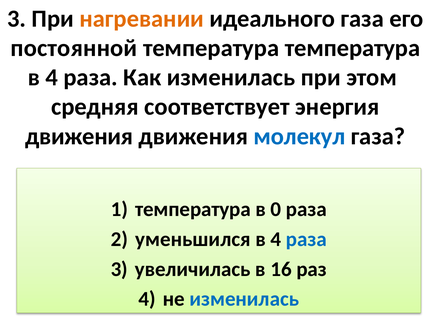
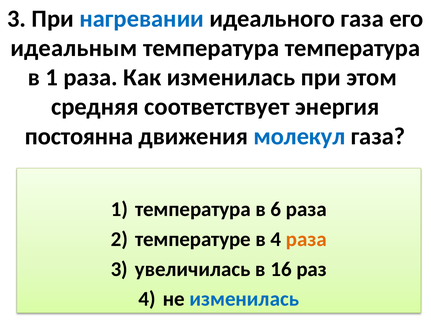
нагревании colour: orange -> blue (142, 19)
постоянной: постоянной -> идеальным (74, 48)
4: 4 -> 1 (52, 77)
движения: движения -> постоянна (79, 136)
0: 0 -> 6 (276, 209)
уменьшился: уменьшился -> температуре (193, 239)
раза colour: blue -> orange (306, 239)
